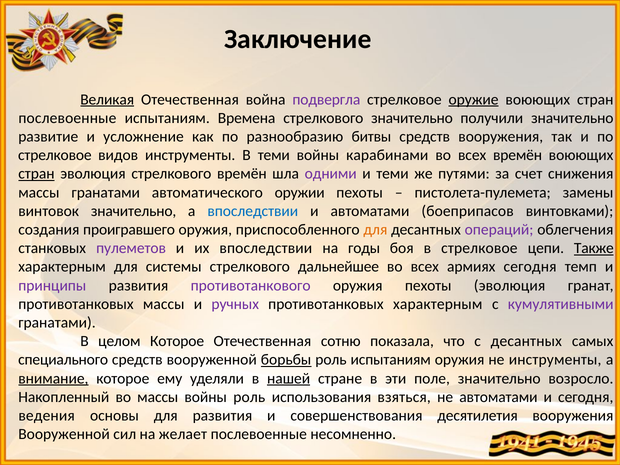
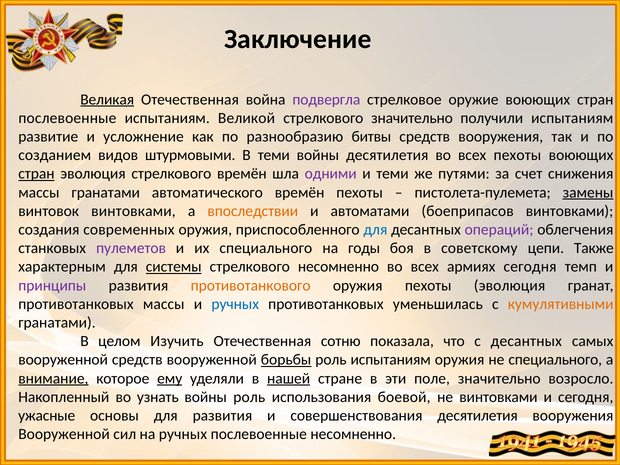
оружие underline: present -> none (474, 99)
Времена: Времена -> Великой (246, 118)
получили значительно: значительно -> испытаниям (572, 118)
стрелковое: стрелковое -> созданием (55, 155)
видов инструменты: инструменты -> штурмовыми (190, 155)
войны карабинами: карабинами -> десятилетия (387, 155)
всех времён: времён -> пехоты (517, 155)
автоматического оружии: оружии -> времён (300, 192)
замены underline: none -> present (588, 192)
винтовок значительно: значительно -> винтовками (133, 211)
впоследствии colour: blue -> orange (253, 211)
проигравшего: проигравшего -> современных (129, 230)
для colour: orange -> blue (375, 230)
их впоследствии: впоследствии -> специального (266, 248)
в стрелковое: стрелковое -> советскому (479, 248)
Также underline: present -> none (594, 248)
системы underline: none -> present (174, 267)
стрелкового дальнейшее: дальнейшее -> несомненно (338, 267)
противотанкового colour: purple -> orange (251, 285)
ручных colour: purple -> blue (235, 304)
противотанковых характерным: характерным -> уменьшилась (438, 304)
кумулятивными colour: purple -> orange (561, 304)
целом Которое: Которое -> Изучить (177, 341)
специального: специального -> вооруженной (63, 360)
не инструменты: инструменты -> специального (555, 360)
ему underline: none -> present (170, 378)
во массы: массы -> узнать (158, 397)
взяться: взяться -> боевой (404, 397)
не автоматами: автоматами -> винтовками (498, 397)
ведения: ведения -> ужасные (47, 416)
на желает: желает -> ручных (183, 434)
